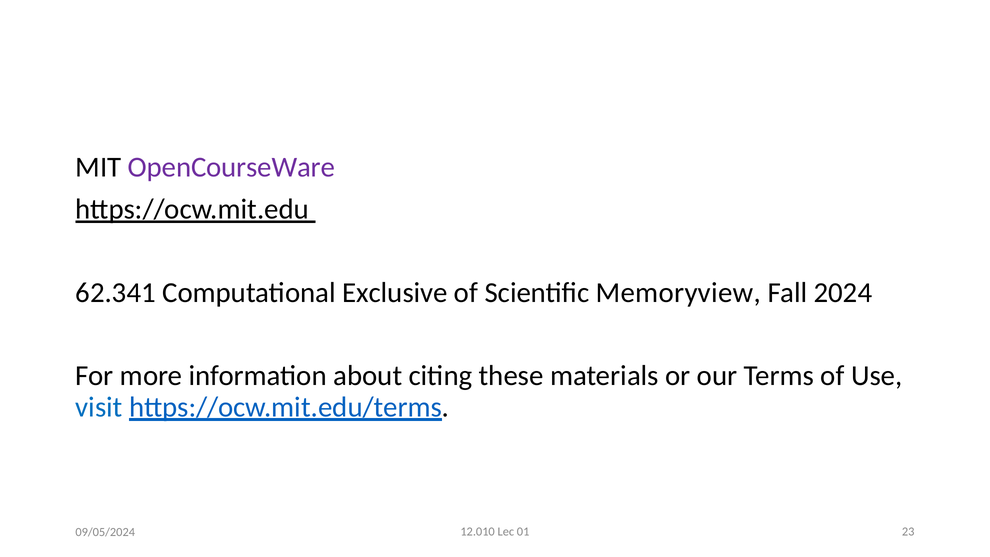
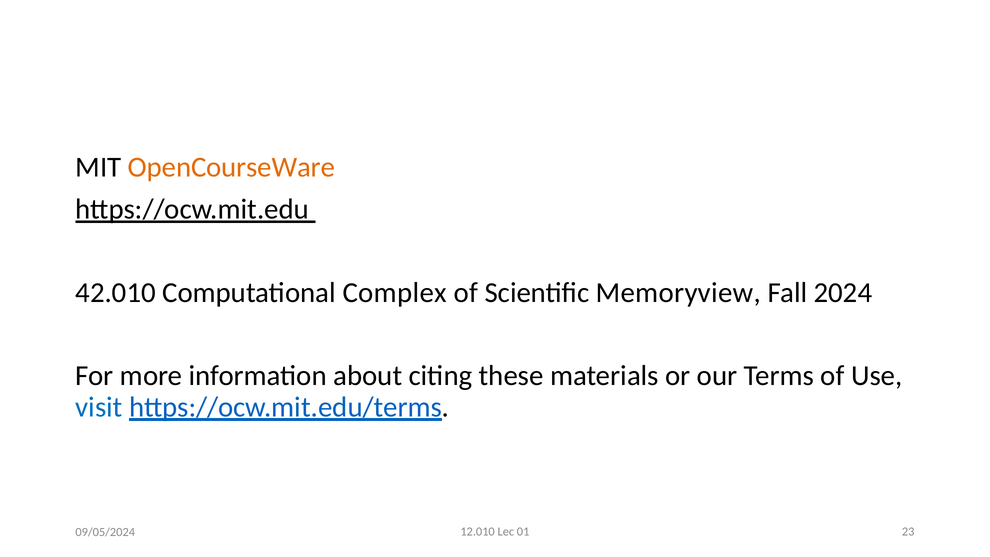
OpenCourseWare colour: purple -> orange (231, 167)
62.341: 62.341 -> 42.010 (116, 292)
Exclusive: Exclusive -> Complex (395, 292)
